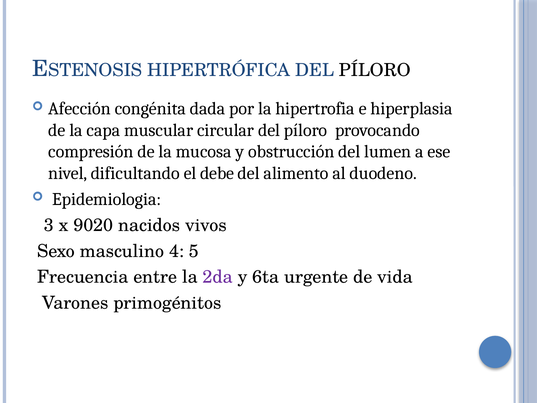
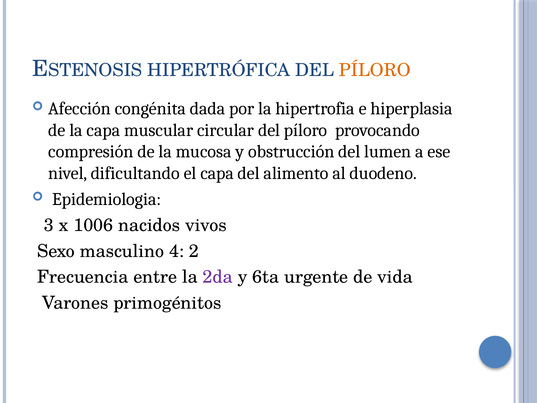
PÍLORO colour: black -> orange (375, 70)
el debe: debe -> capa (217, 173)
9020: 9020 -> 1006 (93, 225)
5: 5 -> 2 (194, 251)
